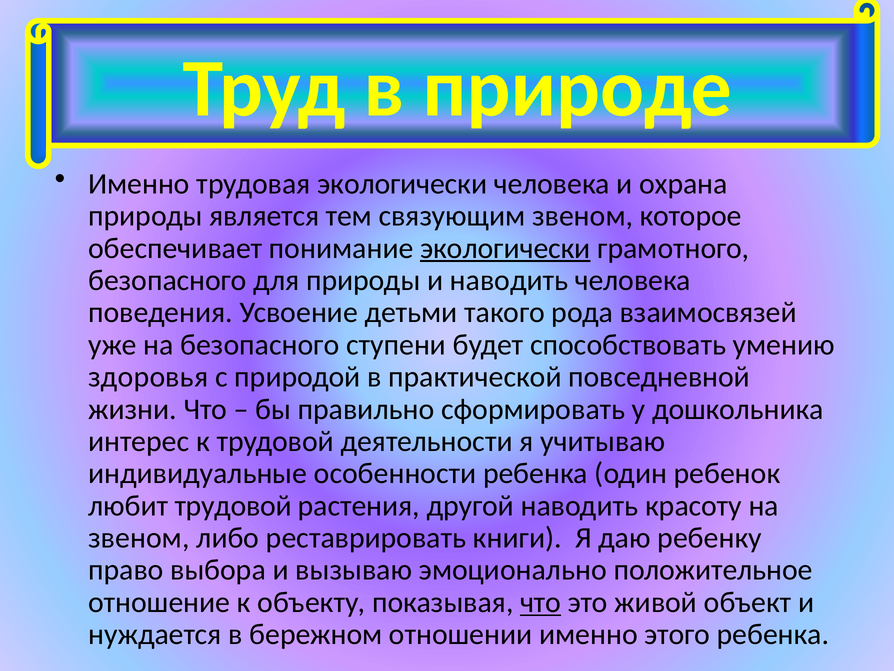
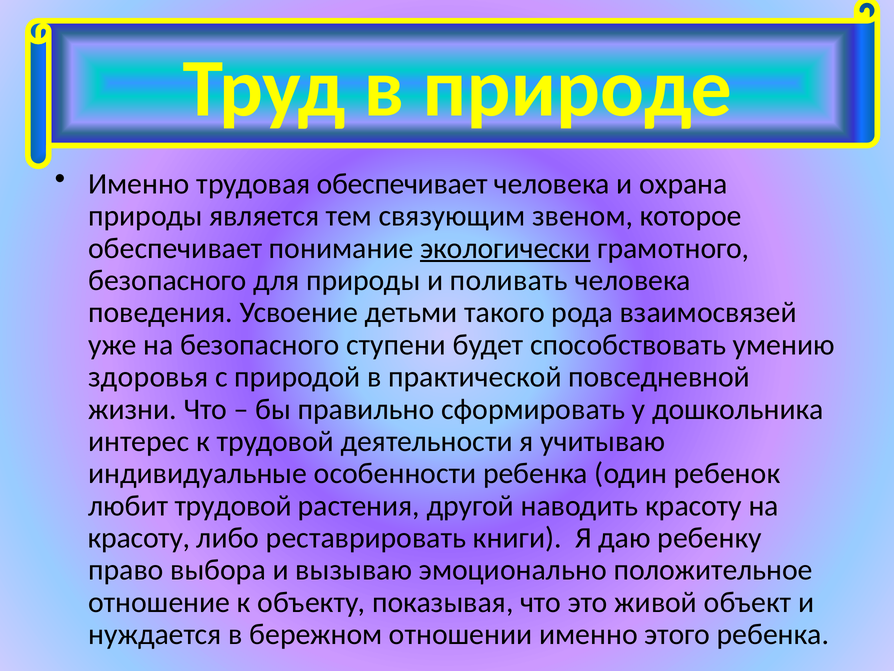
трудовая экологически: экологически -> обеспечивает (402, 184)
и наводить: наводить -> поливать (509, 280)
звеном: звеном -> красоту (139, 538)
что underline: present -> none (541, 602)
